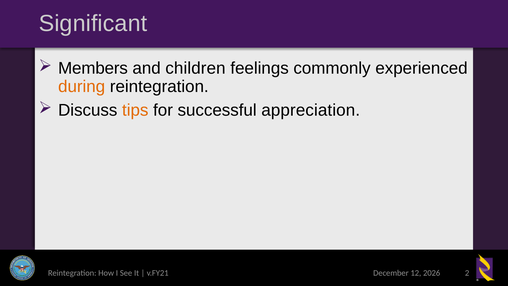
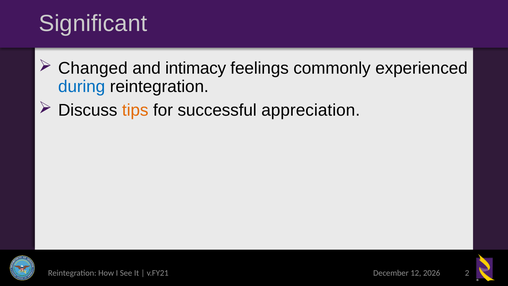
Members: Members -> Changed (93, 68)
children: children -> intimacy (196, 68)
during colour: orange -> blue (82, 87)
